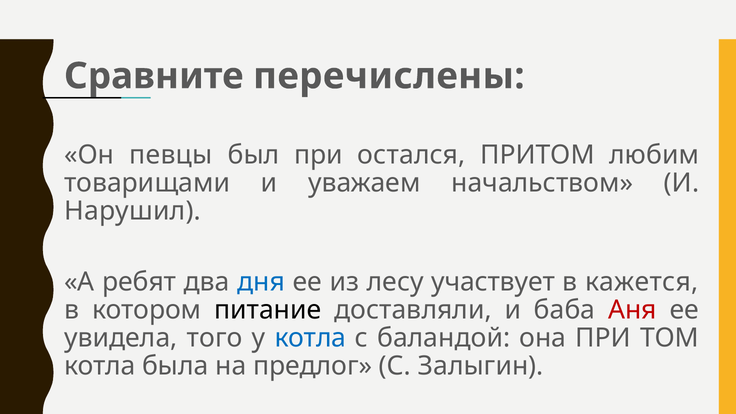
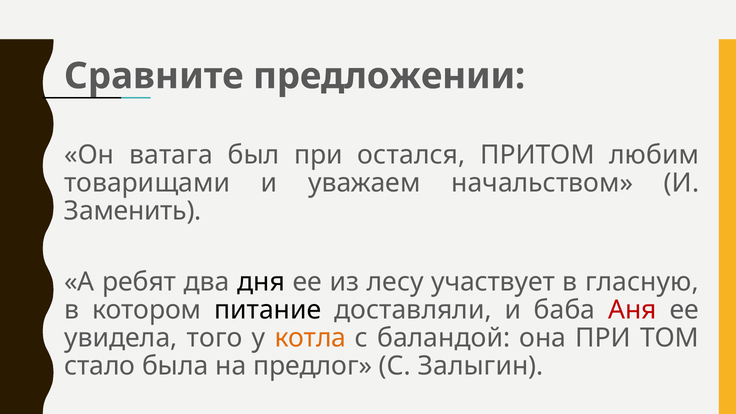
перечислены: перечислены -> предложении (389, 76)
певцы: певцы -> ватага (171, 155)
Нарушил: Нарушил -> Заменить (133, 211)
дня colour: blue -> black (261, 282)
кажется: кажется -> гласную (642, 282)
котла colour: blue -> orange (310, 338)
котла: котла -> стало (100, 366)
